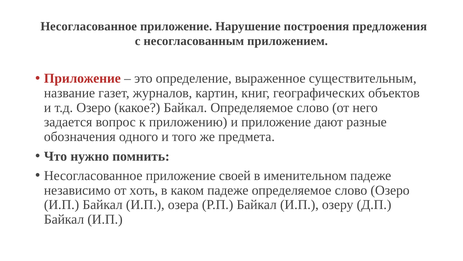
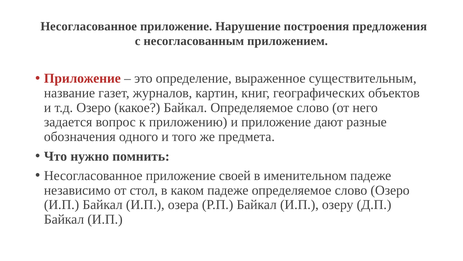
хоть: хоть -> стол (144, 190)
